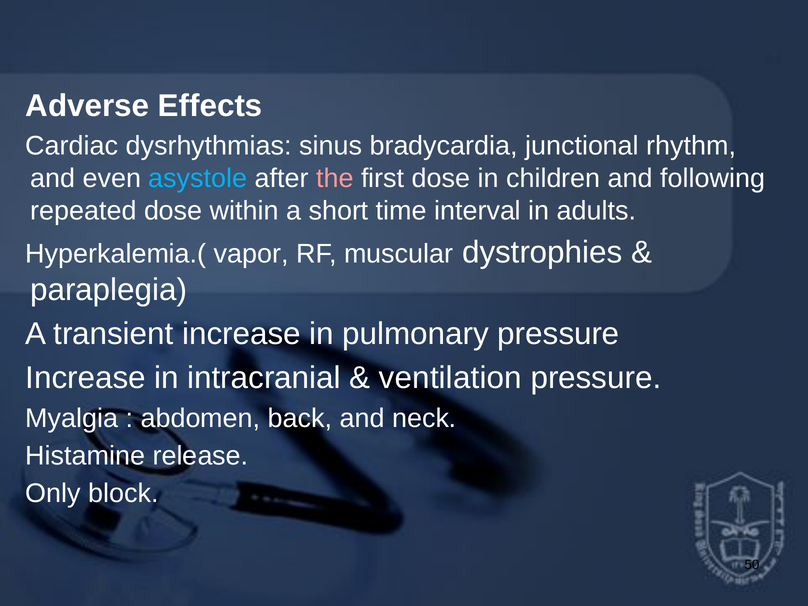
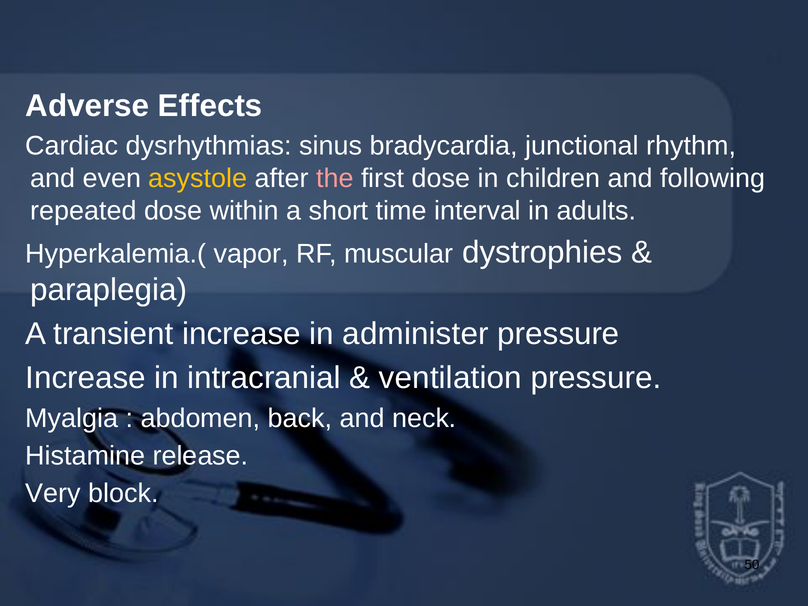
asystole colour: light blue -> yellow (198, 178)
pulmonary: pulmonary -> administer (416, 334)
Only: Only -> Very (53, 494)
